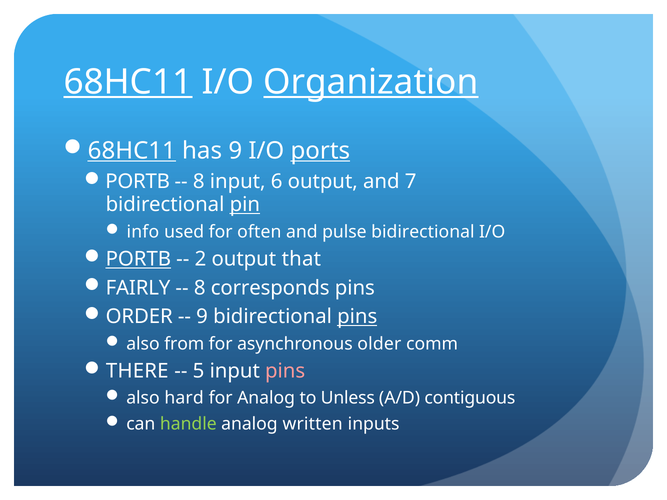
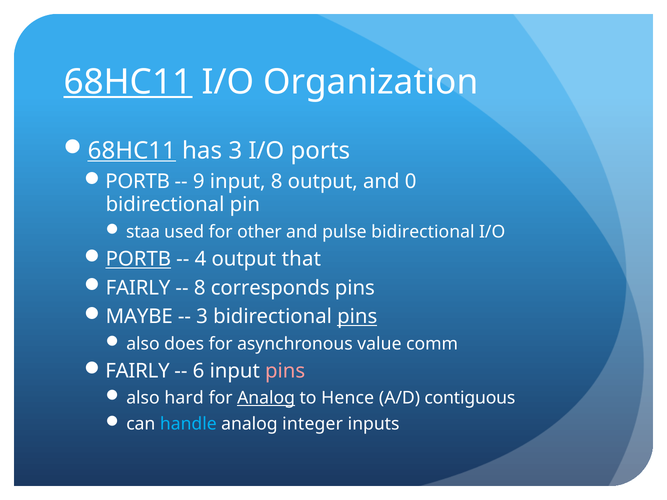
Organization underline: present -> none (371, 82)
has 9: 9 -> 3 (235, 151)
ports underline: present -> none (320, 151)
8: 8 -> 9 (199, 182)
input 6: 6 -> 8 (277, 182)
7: 7 -> 0 (411, 182)
pin underline: present -> none (245, 205)
info: info -> staa (143, 232)
often: often -> other (259, 232)
2: 2 -> 4 (200, 259)
ORDER: ORDER -> MAYBE (139, 317)
9: 9 -> 3 (202, 317)
from: from -> does (184, 344)
older: older -> value (379, 344)
THERE: THERE -> FAIRLY (137, 371)
5: 5 -> 6 (198, 371)
Analog underline: none -> present (266, 398)
Unless: Unless -> Hence (348, 398)
handle colour: light green -> light blue (188, 424)
written: written -> integer (313, 424)
